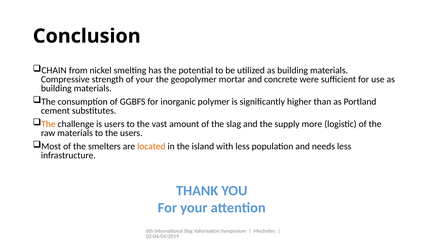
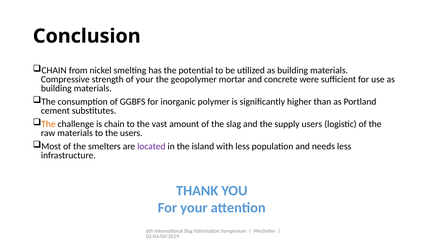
is users: users -> chain (114, 124)
supply more: more -> users (312, 124)
located colour: orange -> purple (151, 147)
